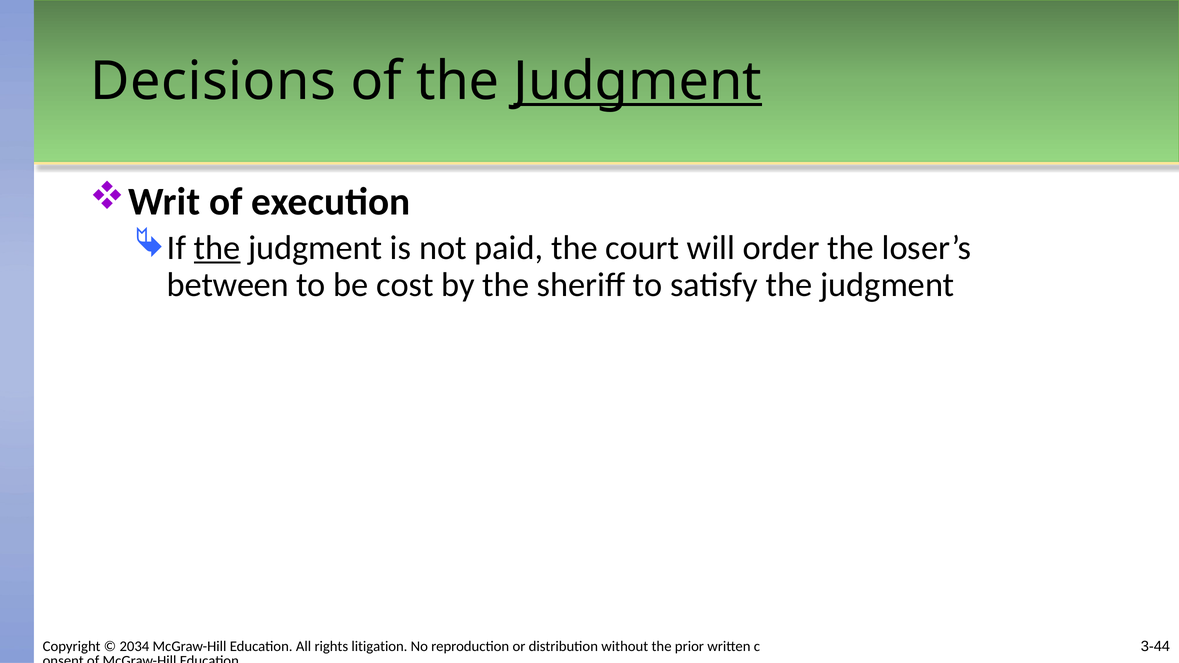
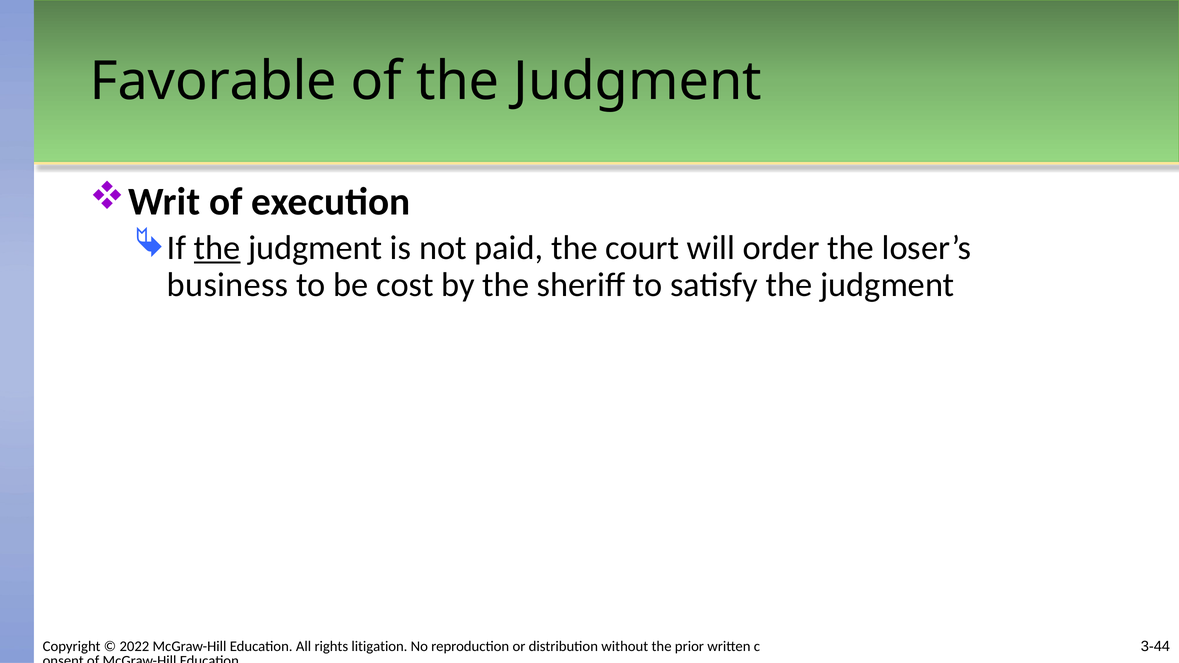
Decisions: Decisions -> Favorable (213, 81)
Judgment underline: present -> none (638, 81)
between: between -> business (228, 285)
2034: 2034 -> 2022 (134, 646)
